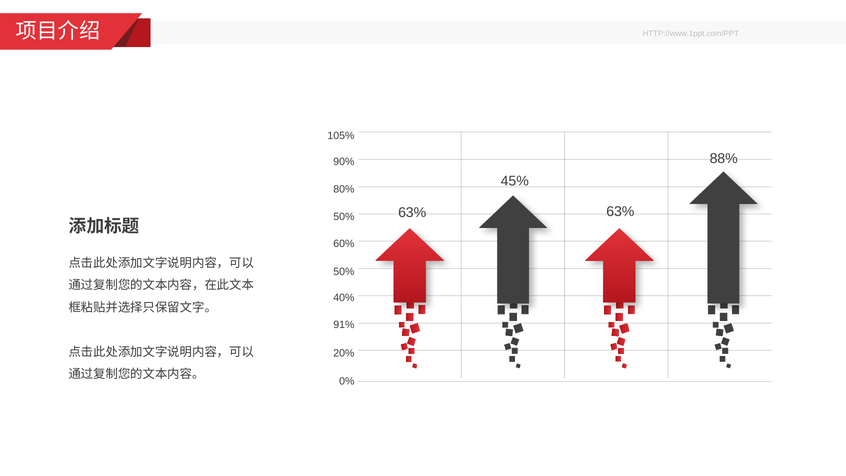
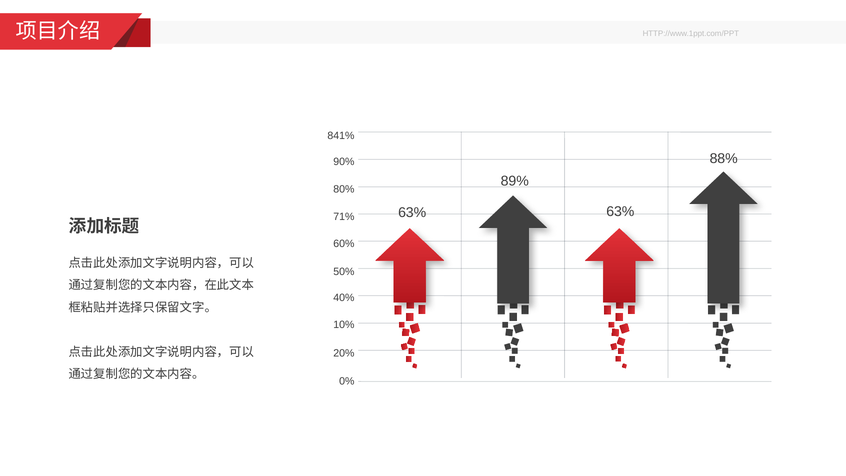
105%: 105% -> 841% (341, 136)
45%: 45% -> 89% (515, 181)
50%: 50% -> 71% (344, 217)
91%: 91% -> 10% (344, 325)
